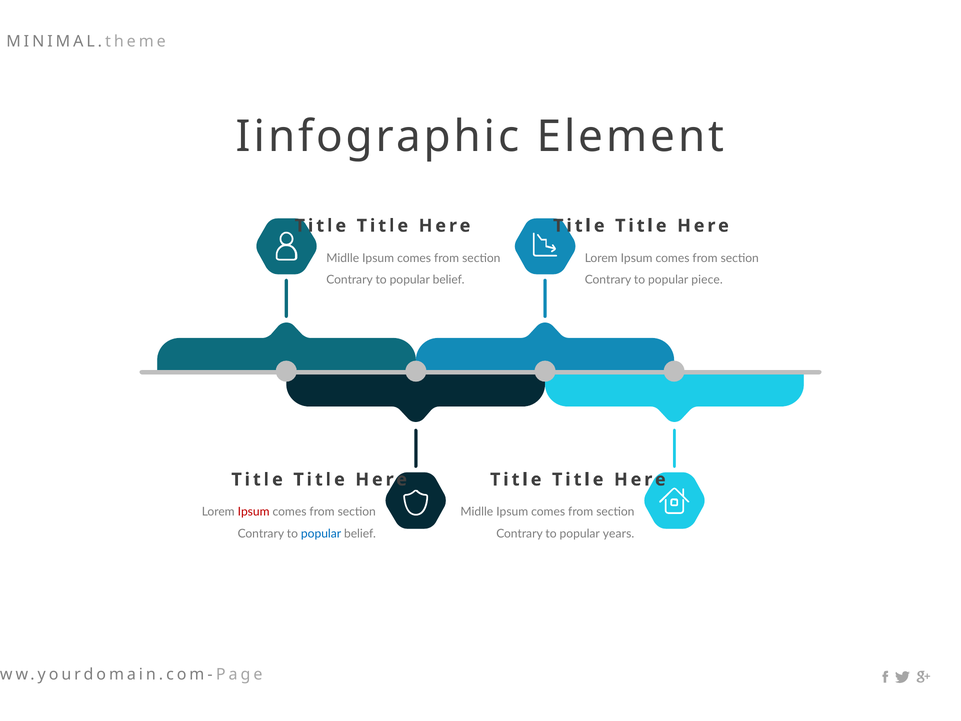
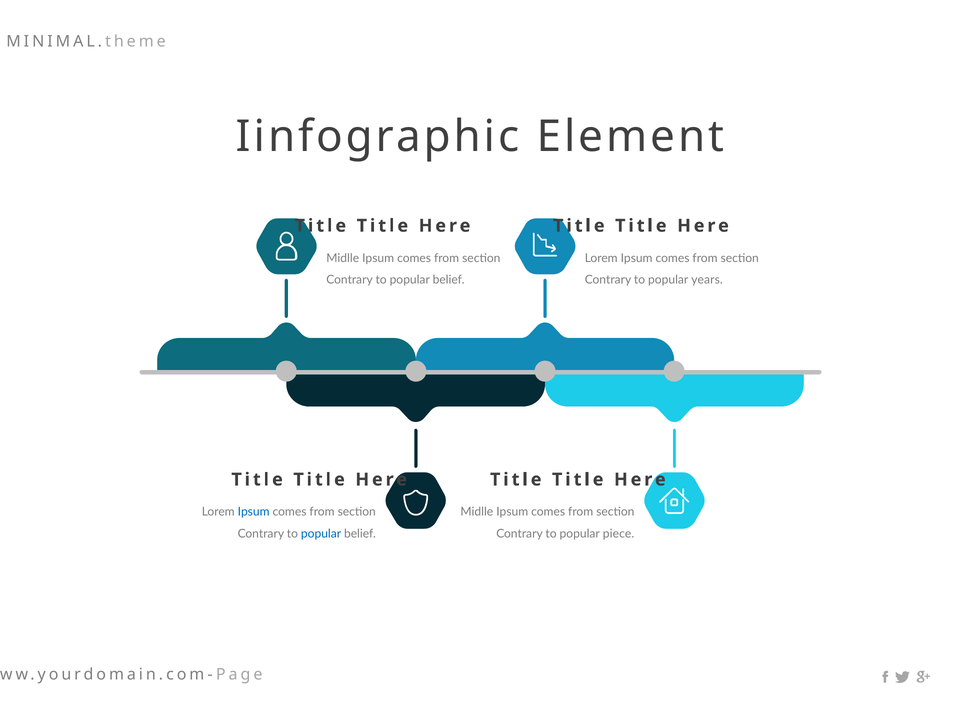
piece: piece -> years (707, 280)
Ipsum colour: red -> blue (254, 512)
years: years -> piece (619, 533)
